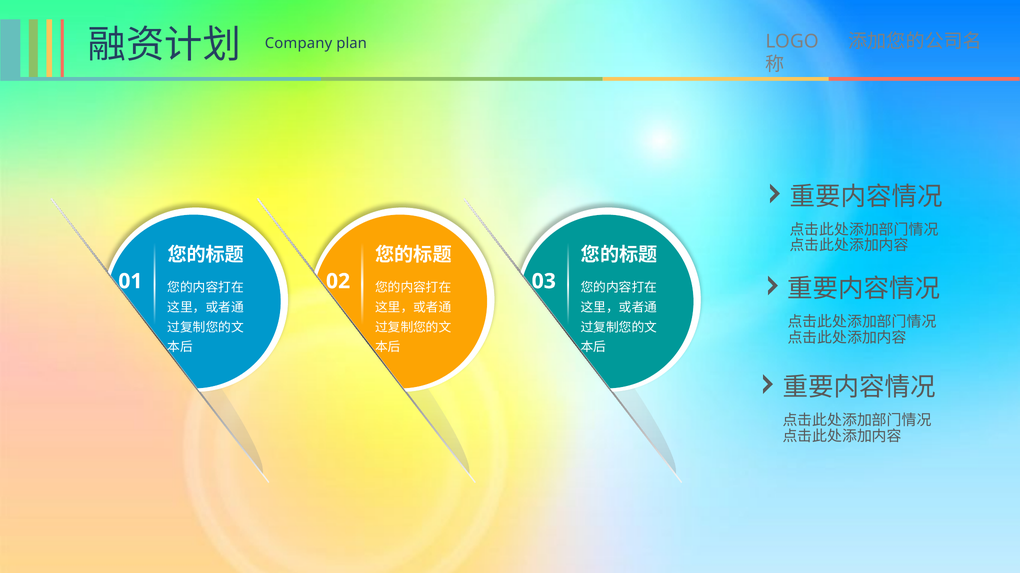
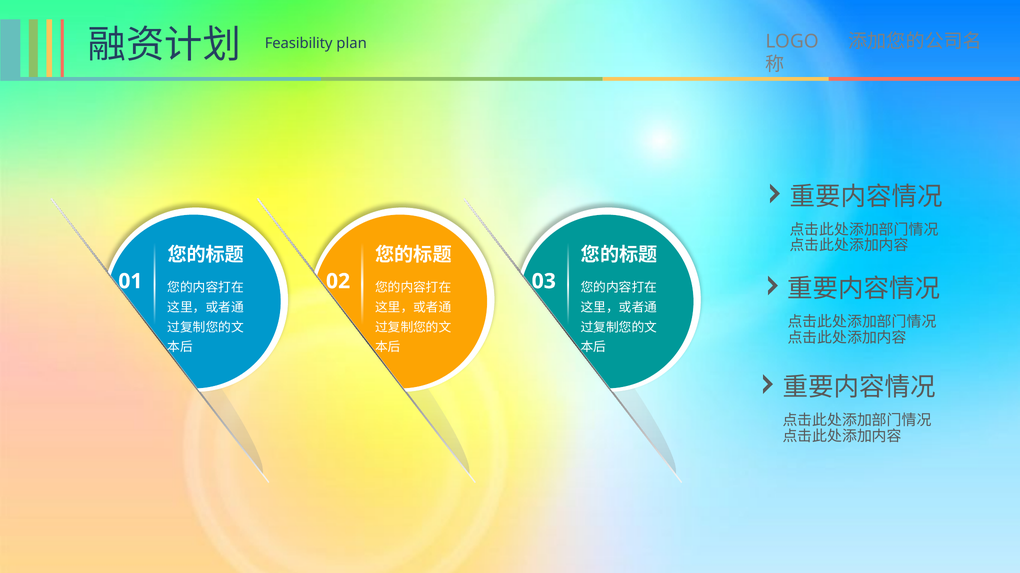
Company: Company -> Feasibility (299, 44)
